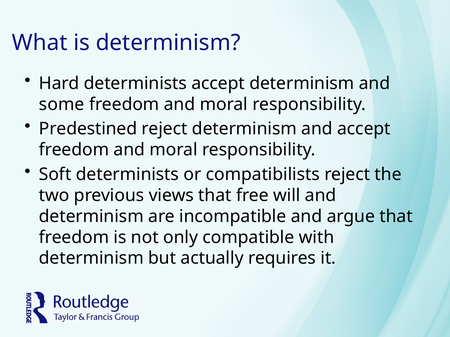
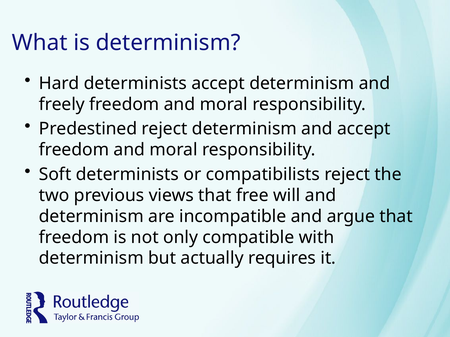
some: some -> freely (62, 105)
